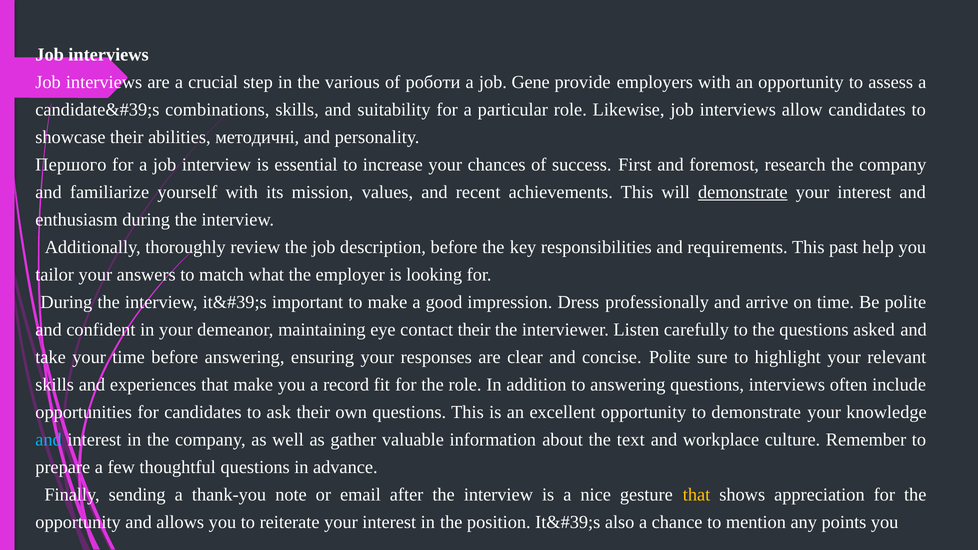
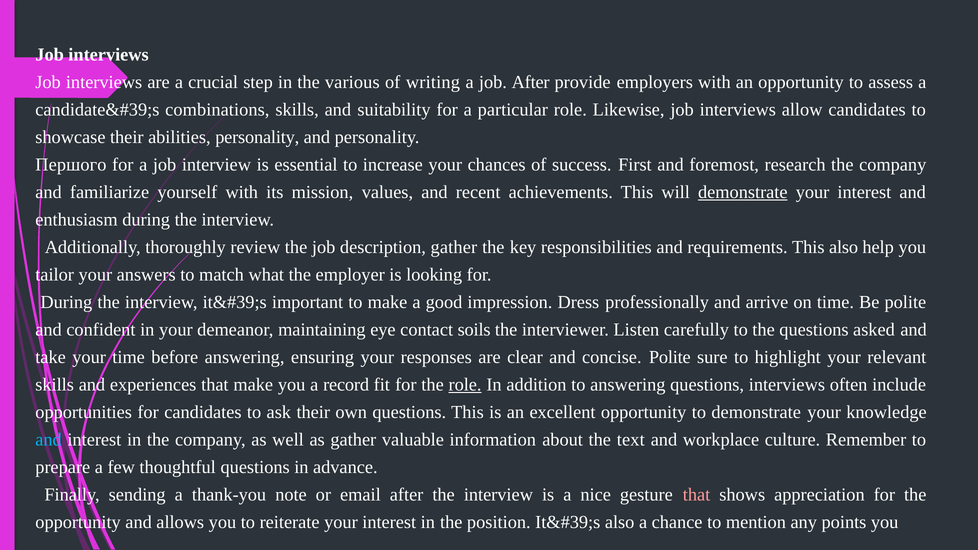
роботи: роботи -> writing (433, 82)
job Gene: Gene -> After (531, 82)
abilities методичні: методичні -> personality (257, 137)
description before: before -> gather (454, 247)
This past: past -> also (844, 247)
contact their: their -> soils (474, 330)
role underline: none -> present (465, 385)
that colour: yellow -> pink (697, 495)
